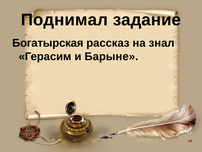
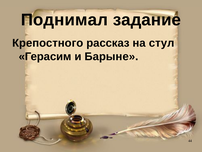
Богатырская: Богатырская -> Крепостного (48, 43)
знал: знал -> стул (162, 43)
